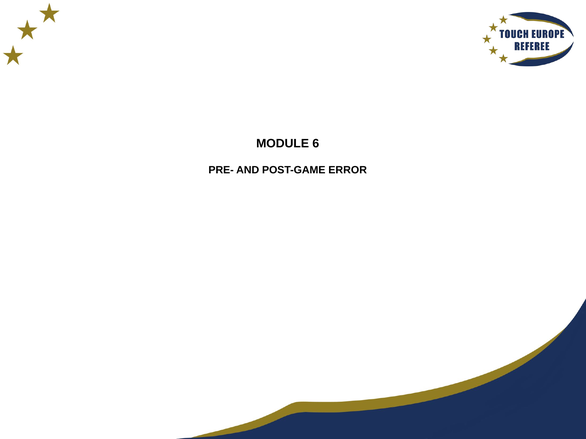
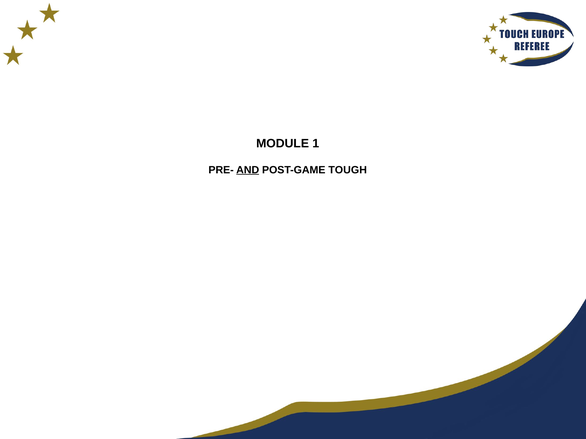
6: 6 -> 1 (316, 144)
AND underline: none -> present (248, 170)
ERROR: ERROR -> TOUGH (348, 170)
